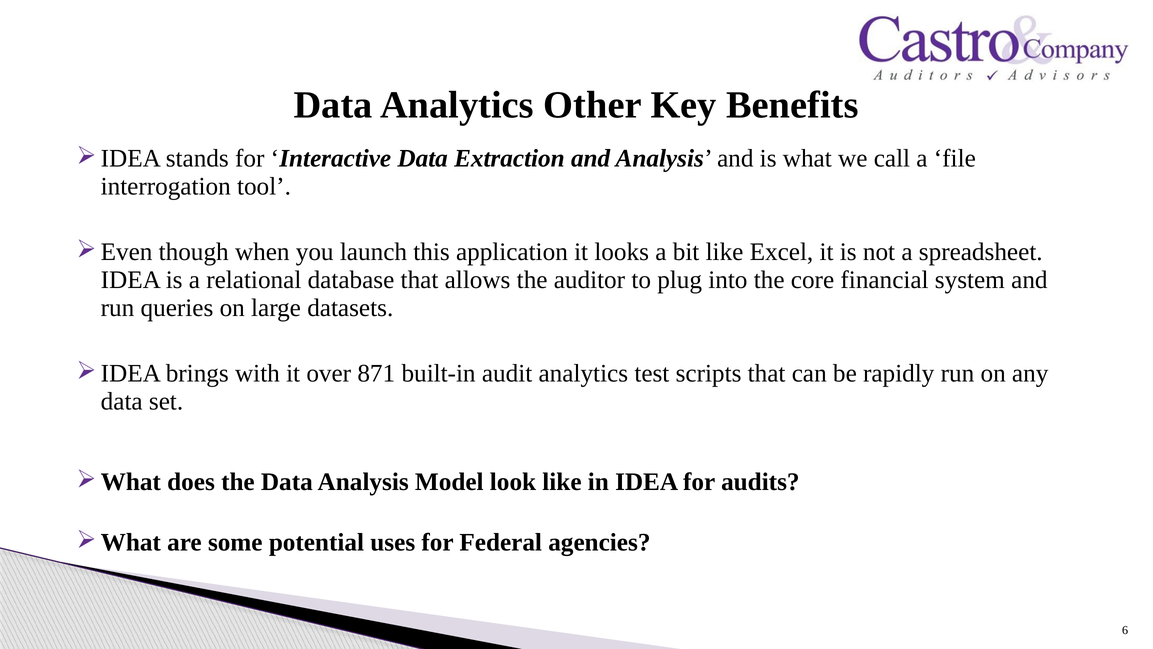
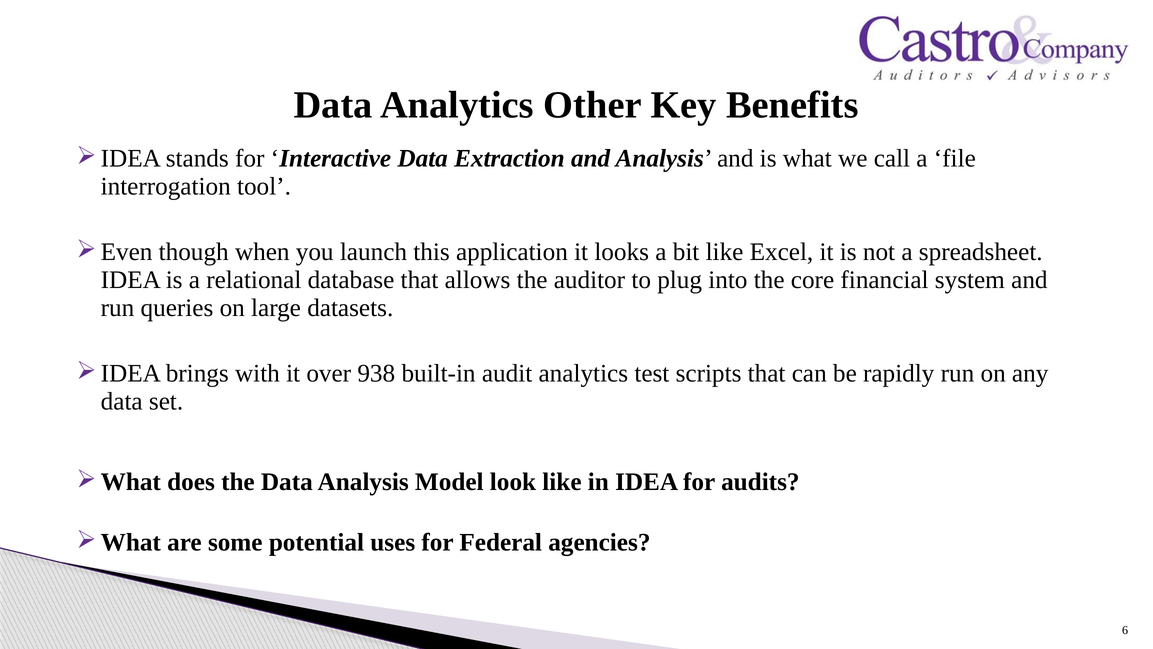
871: 871 -> 938 (376, 373)
